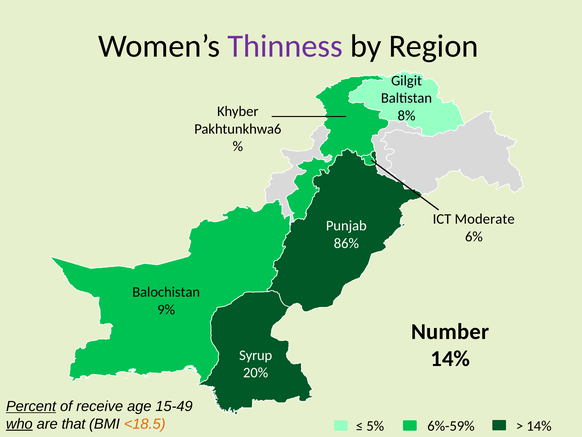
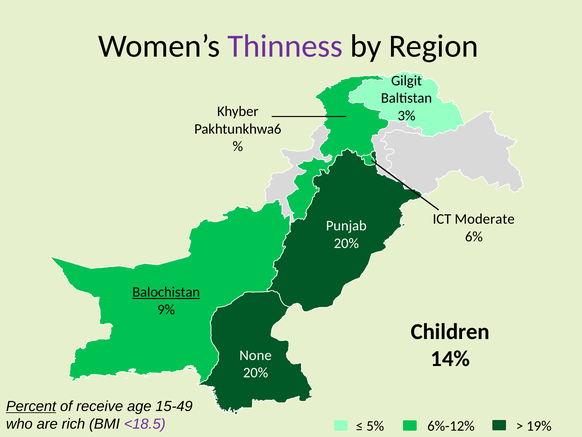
8%: 8% -> 3% (407, 115)
86%: 86% -> 20% (346, 243)
Balochistan underline: none -> present (166, 292)
Number: Number -> Children (450, 331)
Syrup: Syrup -> None (256, 355)
who underline: present -> none (19, 423)
that: that -> rich (73, 423)
<18.5 colour: orange -> purple (145, 423)
6%-59%: 6%-59% -> 6%-12% (451, 426)
14%: 14% -> 19% (539, 426)
